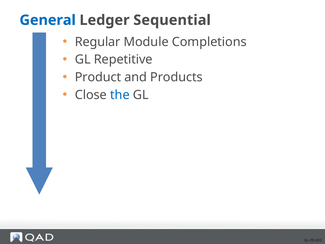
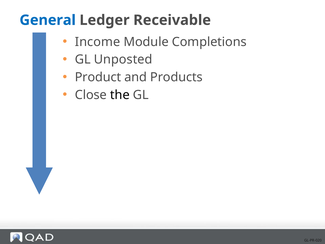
Sequential: Sequential -> Receivable (172, 20)
Regular: Regular -> Income (98, 42)
Repetitive: Repetitive -> Unposted (123, 59)
the colour: blue -> black (120, 95)
